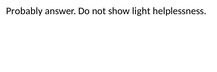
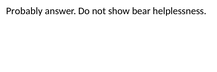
light: light -> bear (141, 11)
